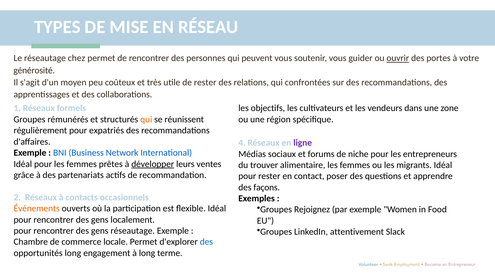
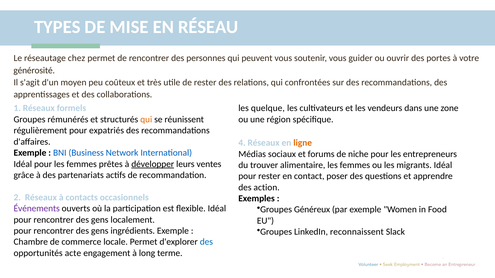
ouvrir underline: present -> none (398, 58)
objectifs: objectifs -> quelque (268, 108)
ligne colour: purple -> orange (303, 143)
façons: façons -> action (267, 188)
Rejoignez: Rejoignez -> Généreux (312, 210)
Événements colour: orange -> purple (37, 209)
attentivement: attentivement -> reconnaissent (357, 232)
gens réseautage: réseautage -> ingrédients (133, 231)
opportunités long: long -> acte (73, 253)
